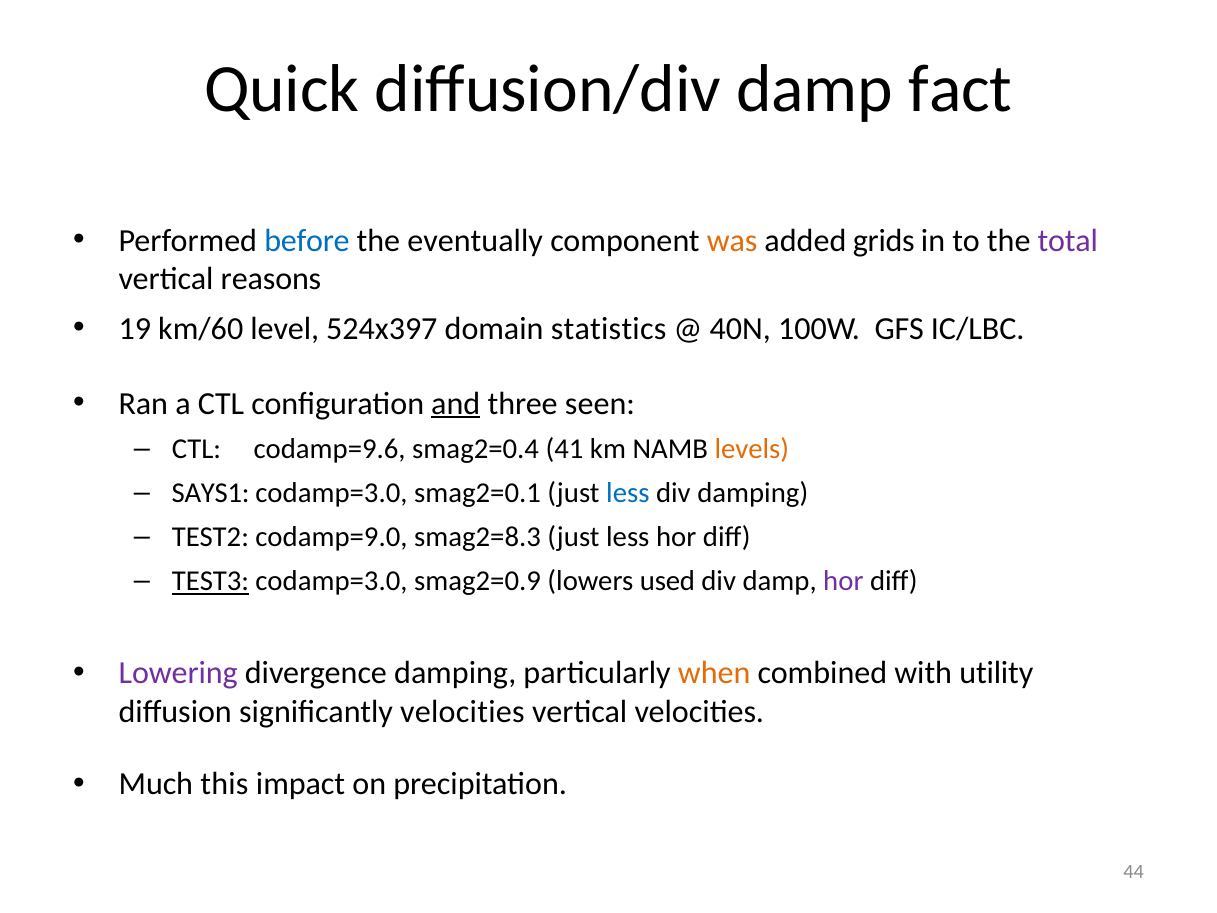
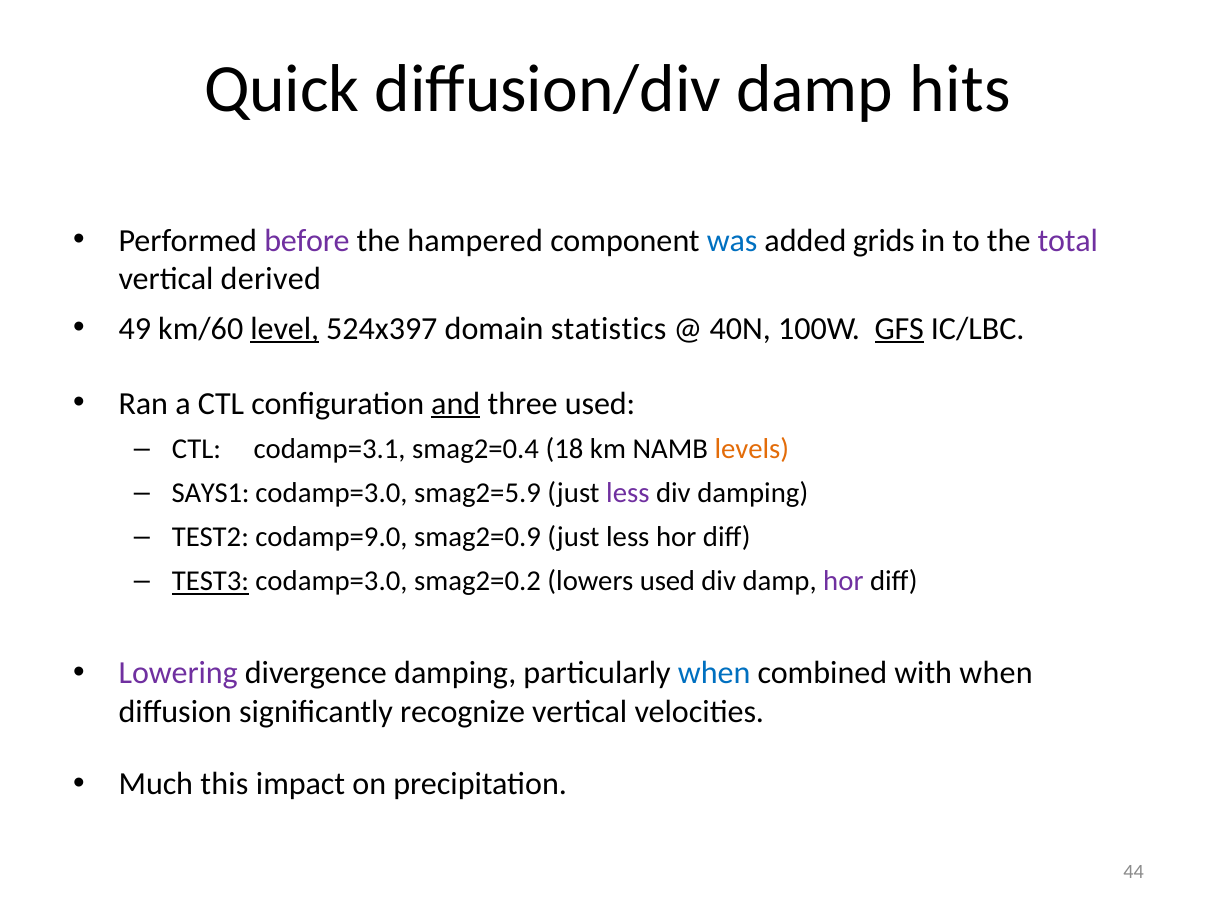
fact: fact -> hits (960, 89)
before colour: blue -> purple (307, 241)
eventually: eventually -> hampered (475, 241)
was colour: orange -> blue (732, 241)
reasons: reasons -> derived (271, 279)
19: 19 -> 49 (135, 328)
level underline: none -> present (285, 328)
GFS underline: none -> present (899, 328)
three seen: seen -> used (600, 404)
codamp=9.6: codamp=9.6 -> codamp=3.1 (330, 449)
41: 41 -> 18 (564, 449)
smag2=0.1: smag2=0.1 -> smag2=5.9 (478, 493)
less colour: blue -> purple (628, 493)
smag2=8.3: smag2=8.3 -> smag2=0.9 (478, 537)
smag2=0.9: smag2=0.9 -> smag2=0.2 (478, 581)
when colour: orange -> blue (714, 673)
with utility: utility -> when (996, 673)
significantly velocities: velocities -> recognize (463, 711)
